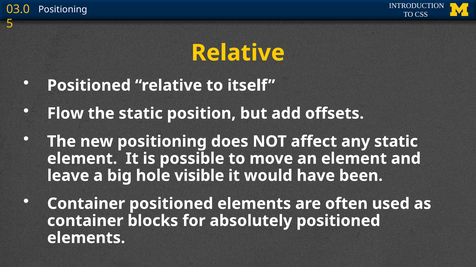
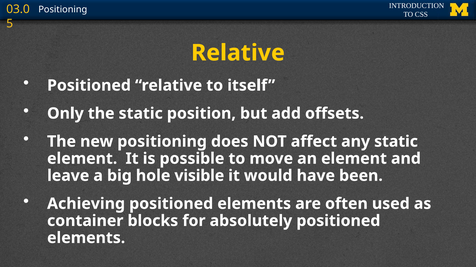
Flow: Flow -> Only (65, 114)
Container: Container -> Achieving (86, 204)
